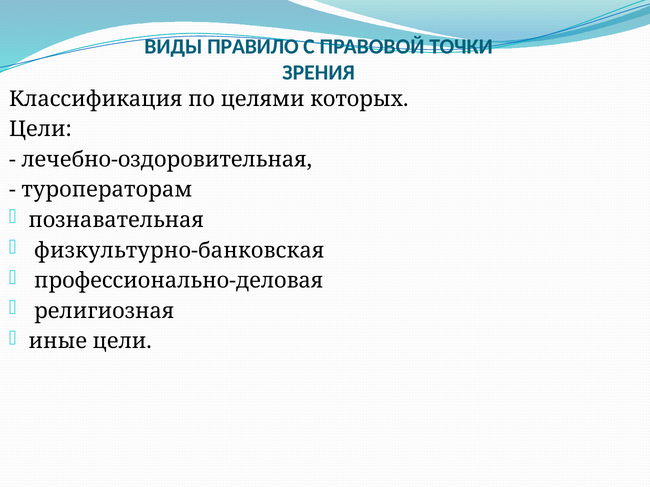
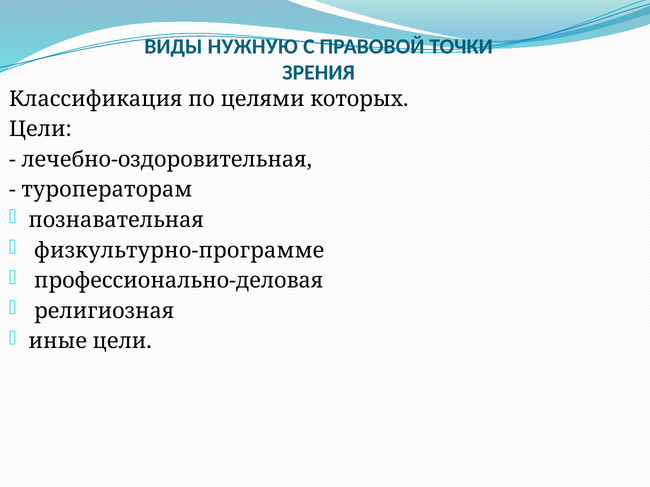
ПРАВИЛО: ПРАВИЛО -> НУЖНУЮ (253, 47)
физкультурно-банковская: физкультурно-банковская -> физкультурно-программе (179, 251)
